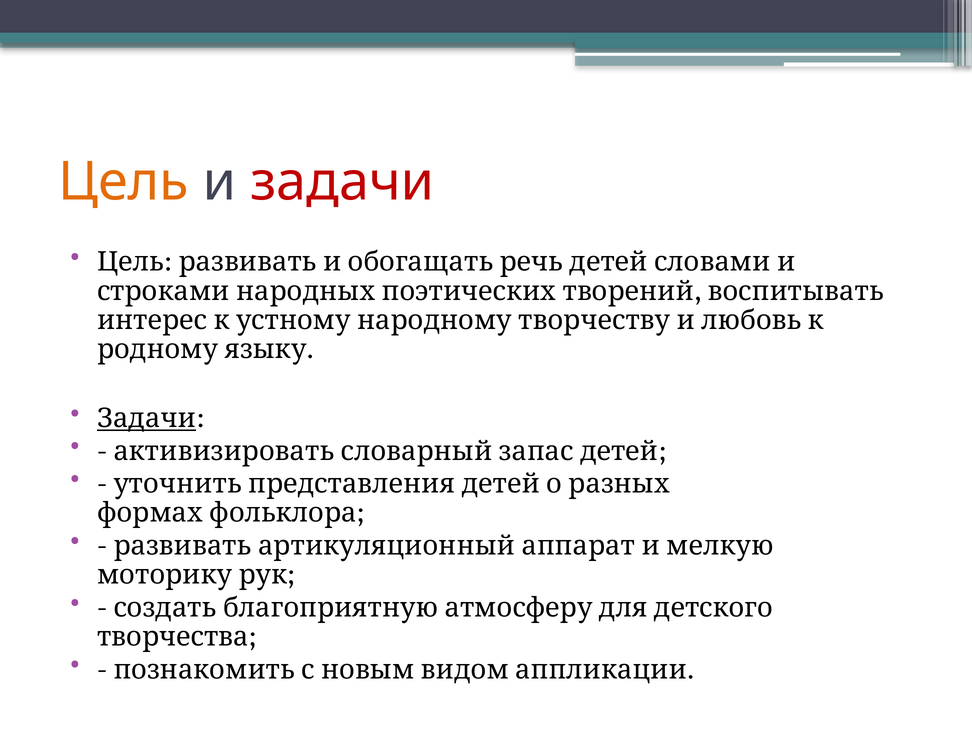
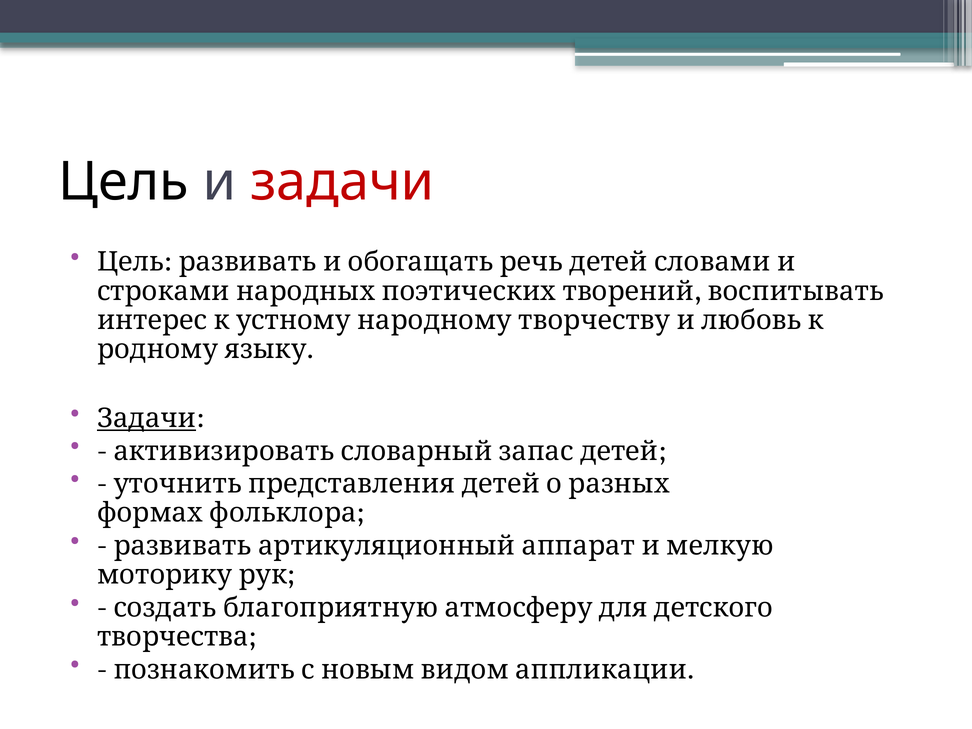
Цель colour: orange -> black (124, 182)
